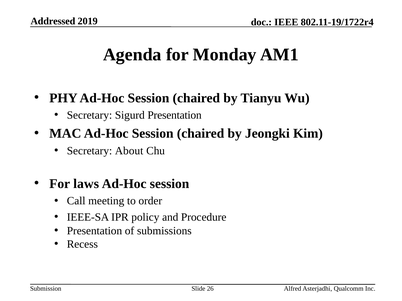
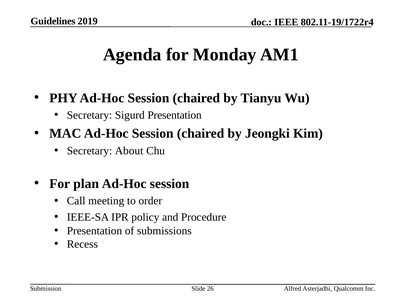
Addressed: Addressed -> Guidelines (53, 21)
laws: laws -> plan (86, 184)
